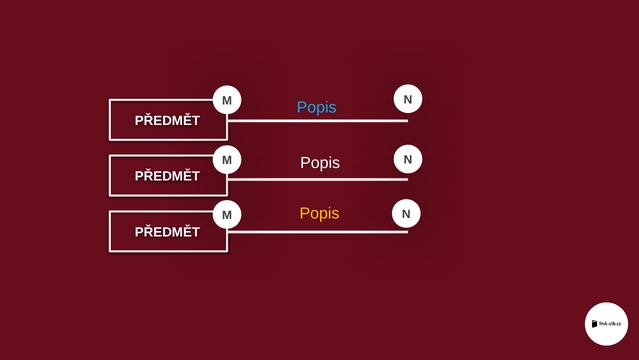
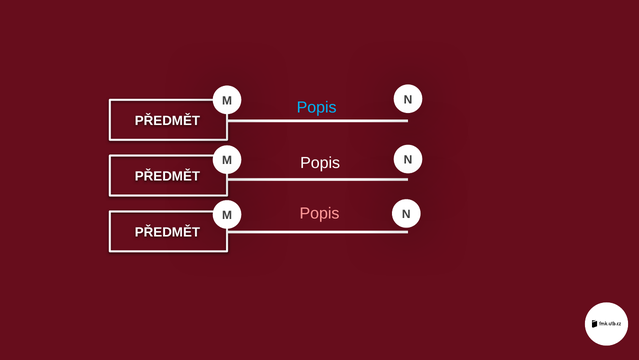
Popis colour: yellow -> pink (319, 213)
